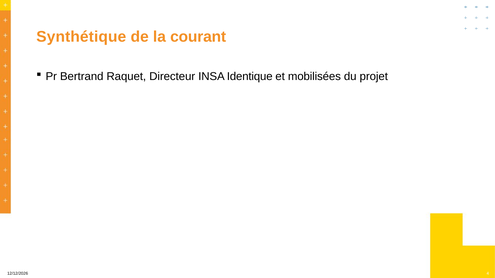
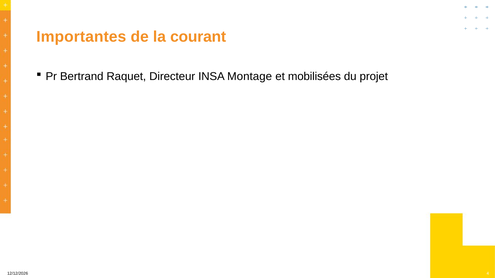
Synthétique: Synthétique -> Importantes (81, 37)
Identique: Identique -> Montage (250, 76)
